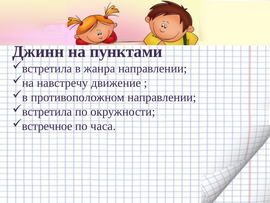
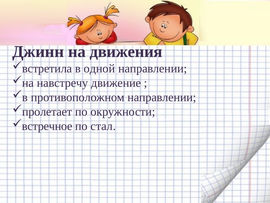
пунктами: пунктами -> движения (126, 51)
жанра: жанра -> одной (99, 68)
встретила: встретила -> пролетает (47, 111)
часа: часа -> стал (103, 126)
